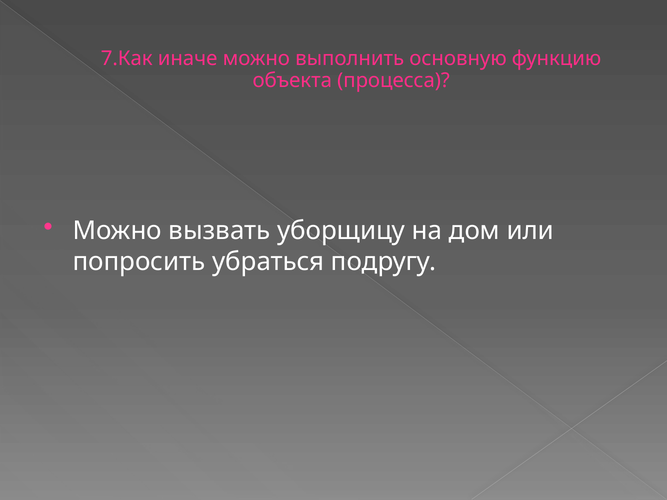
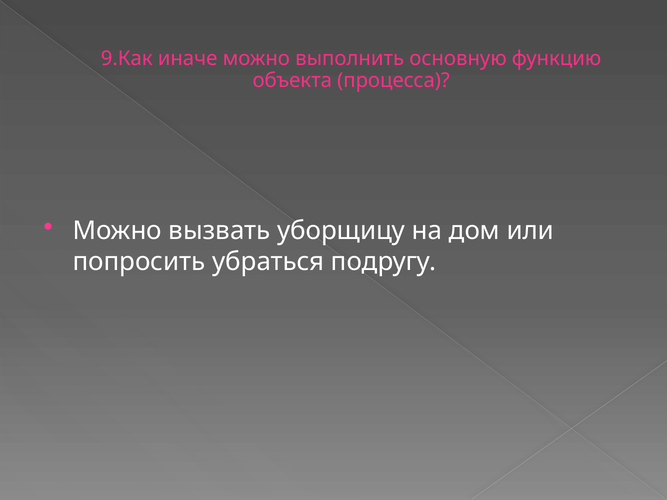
7.Как: 7.Как -> 9.Как (127, 58)
